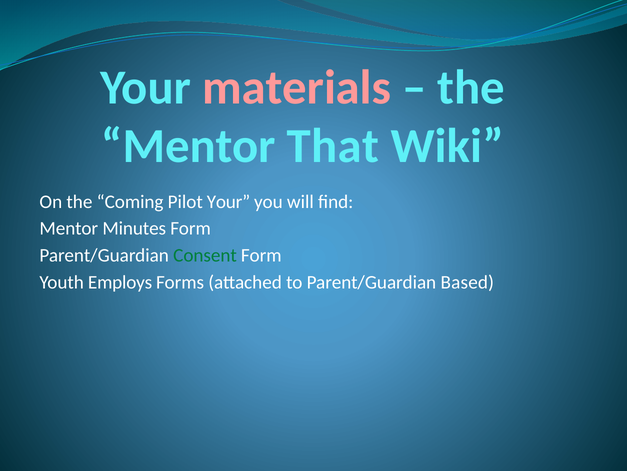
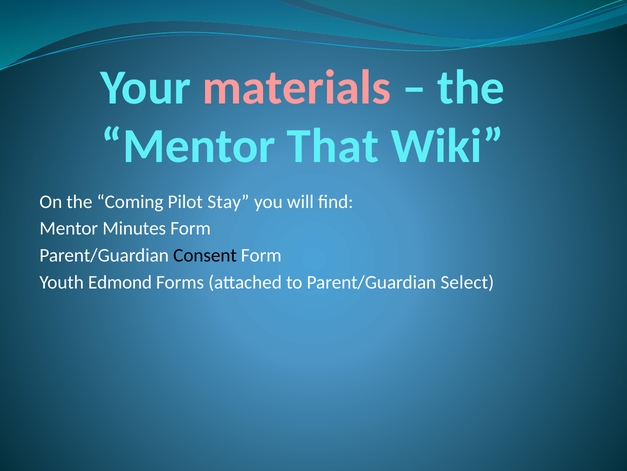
Pilot Your: Your -> Stay (228, 201)
Consent colour: green -> black (205, 255)
Employs: Employs -> Edmond (120, 282)
Based: Based -> Select (467, 282)
